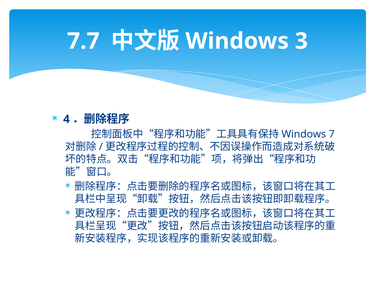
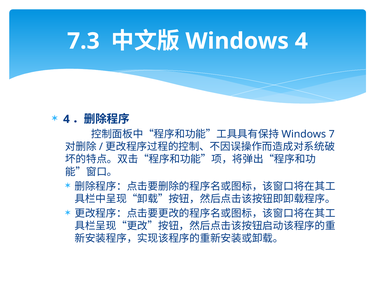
7.7: 7.7 -> 7.3 (83, 41)
3: 3 -> 4 (301, 41)
